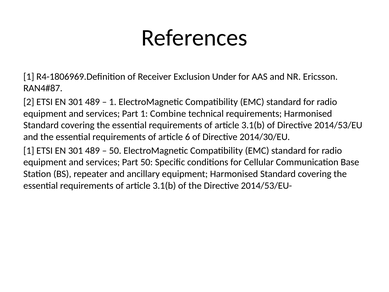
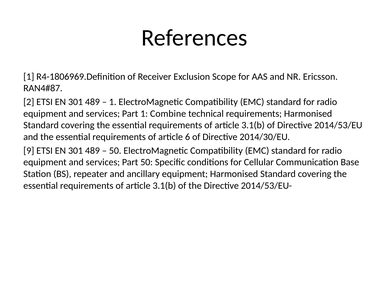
Under: Under -> Scope (224, 77)
1: 1 -> 9 (29, 150)
